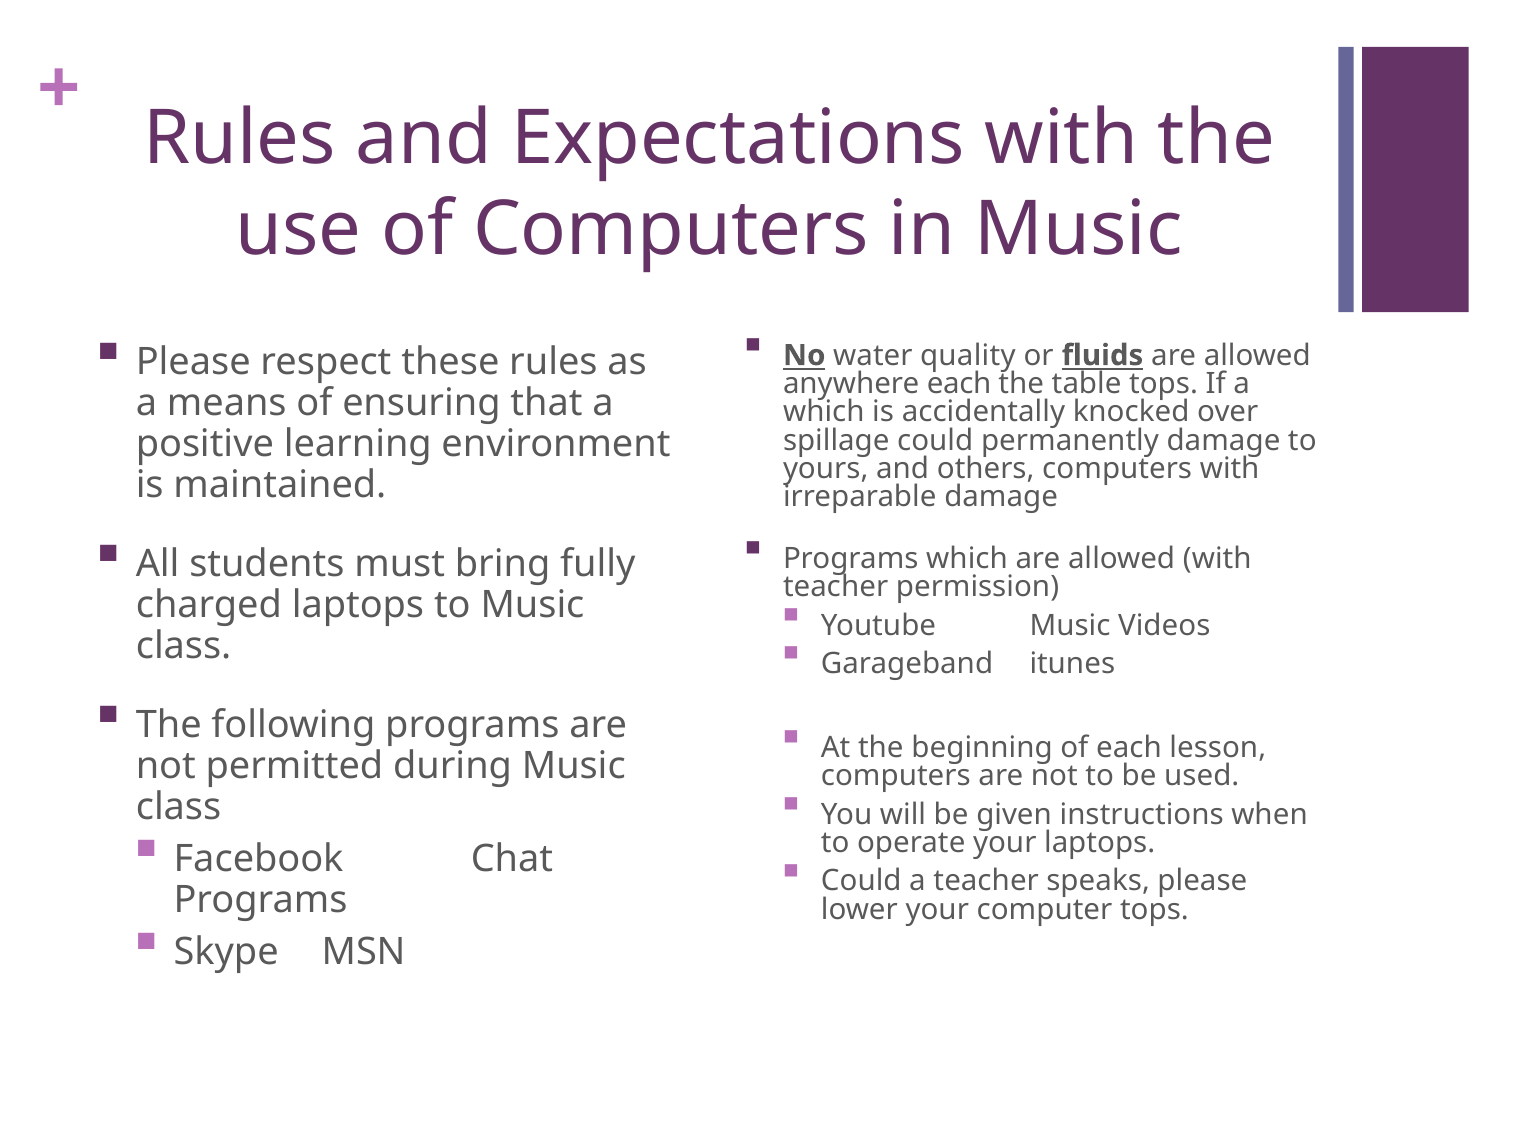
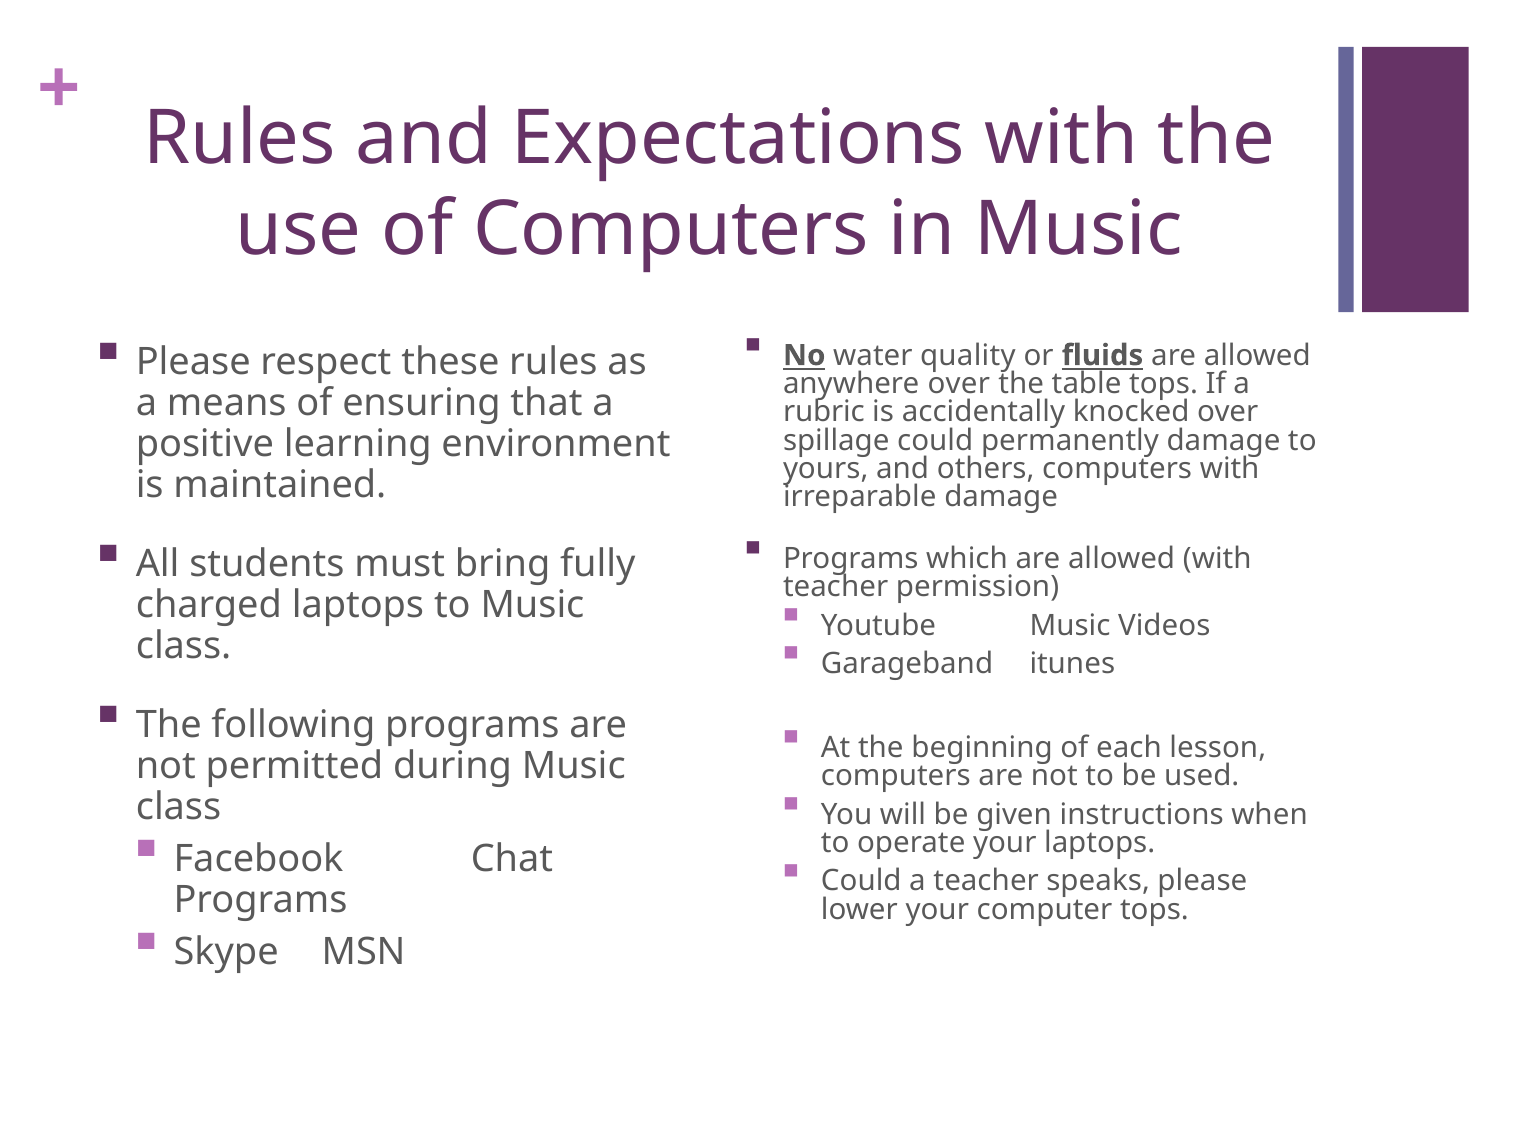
anywhere each: each -> over (959, 384)
which: which -> rubric (824, 412)
